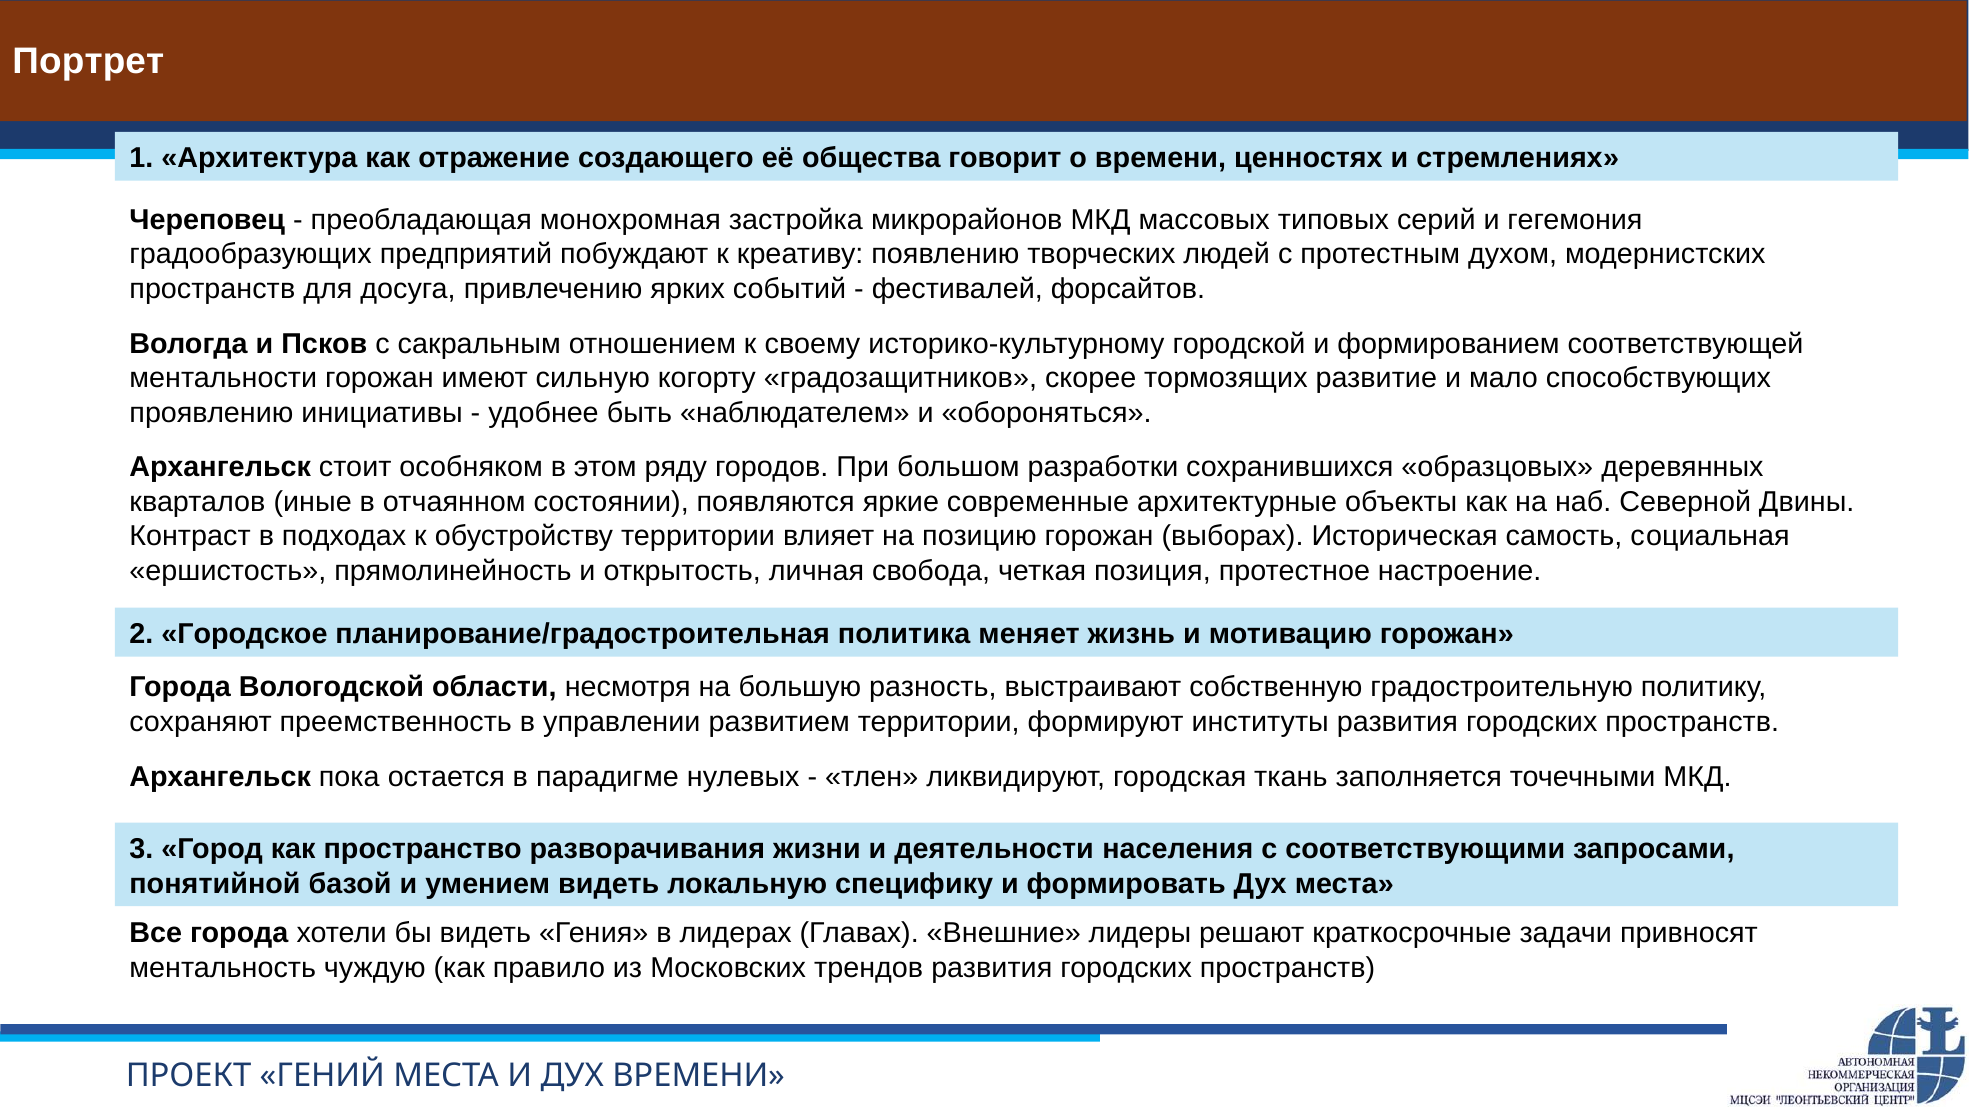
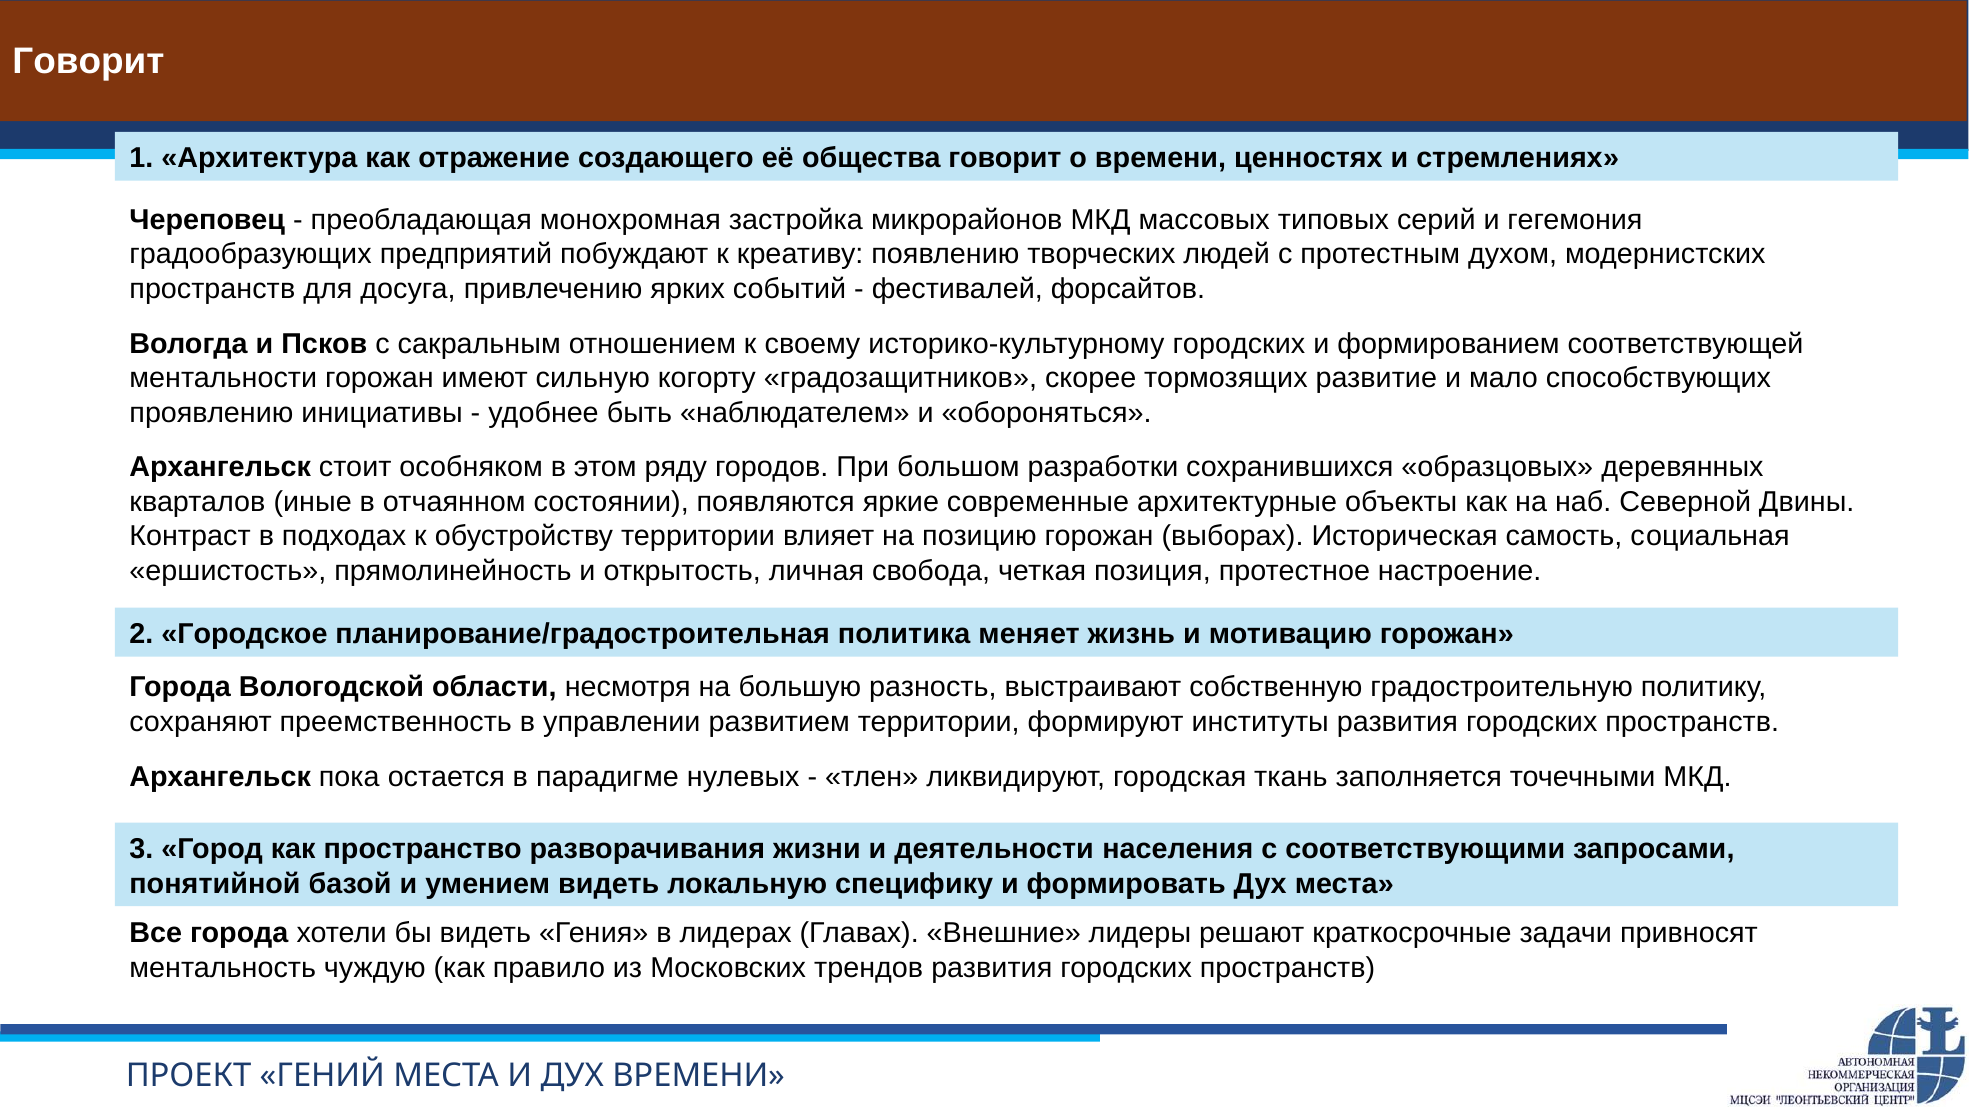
Портрет: Портрет -> Говорит (88, 61)
историко-культурному городской: городской -> городских (1239, 344)
